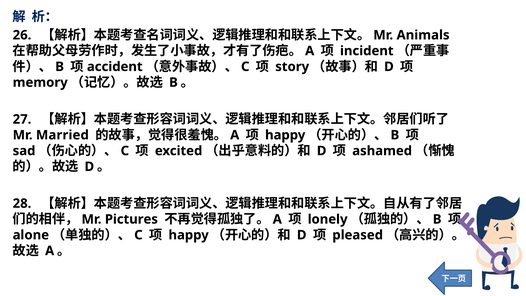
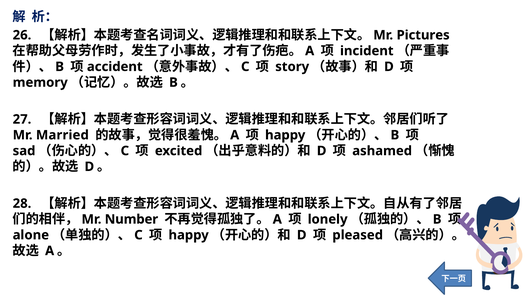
Animals: Animals -> Pictures (423, 35)
Pictures: Pictures -> Number (131, 219)
